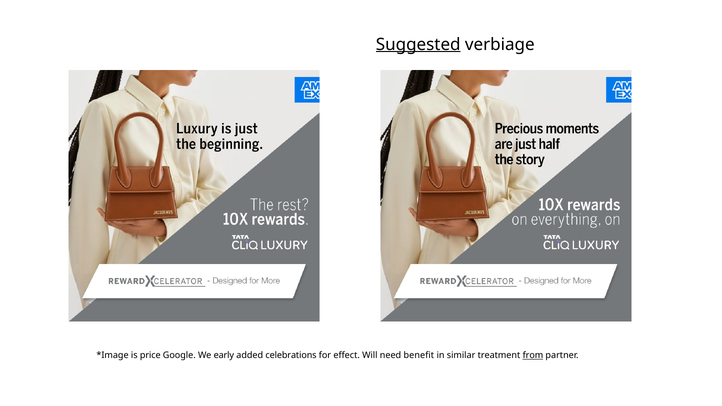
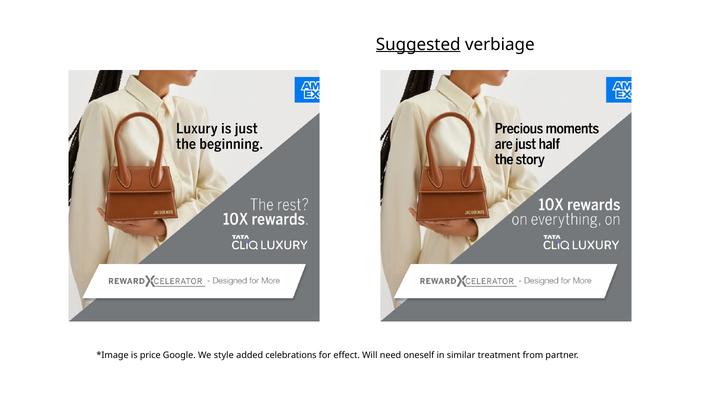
early: early -> style (224, 355)
benefit: benefit -> oneself (419, 355)
from underline: present -> none (533, 355)
